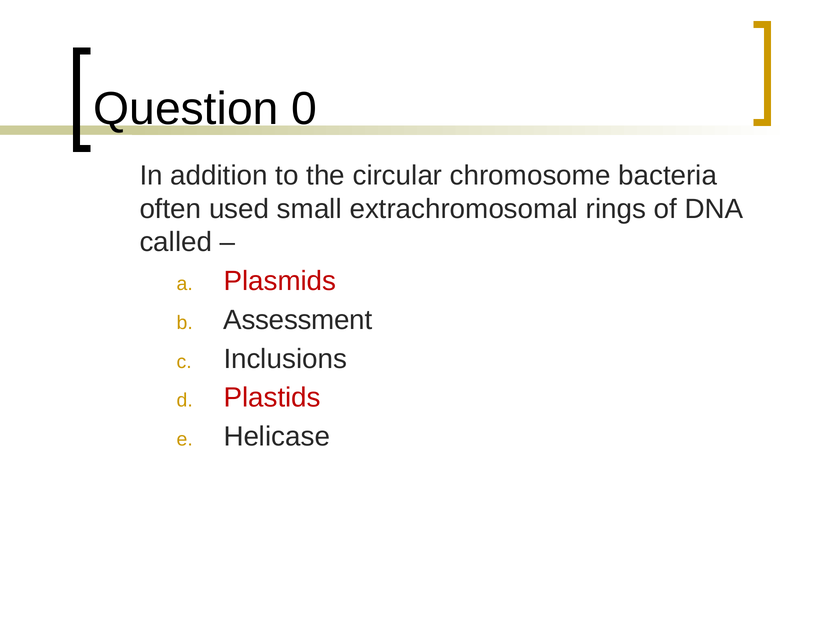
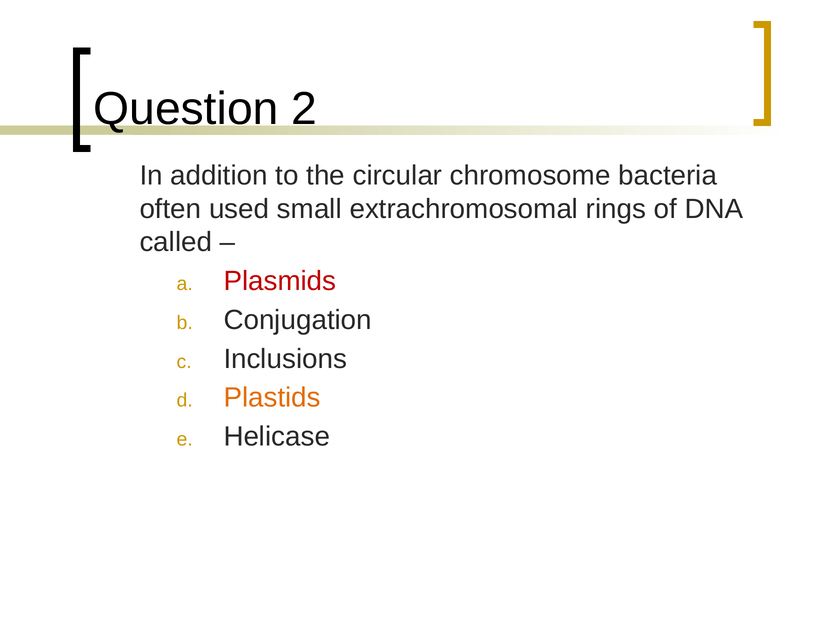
0: 0 -> 2 (304, 109)
Assessment: Assessment -> Conjugation (298, 320)
Plastids colour: red -> orange (272, 398)
